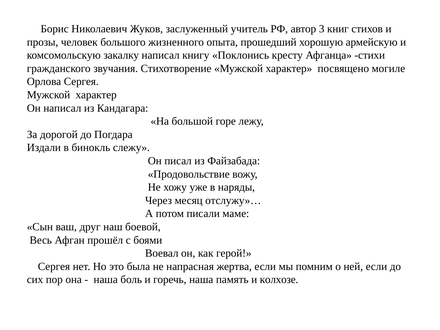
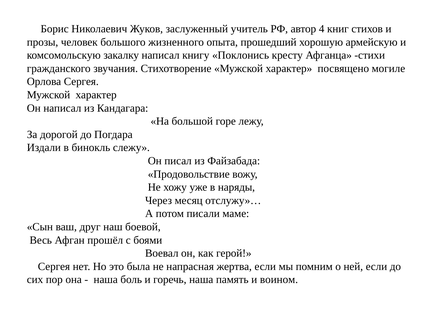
3: 3 -> 4 (322, 29)
колхозе: колхозе -> воином (279, 280)
